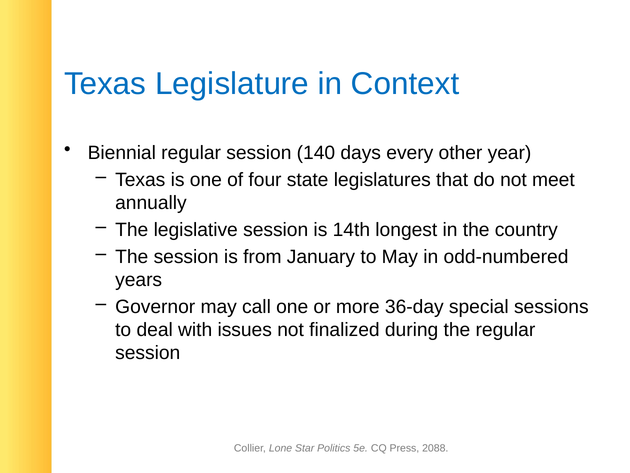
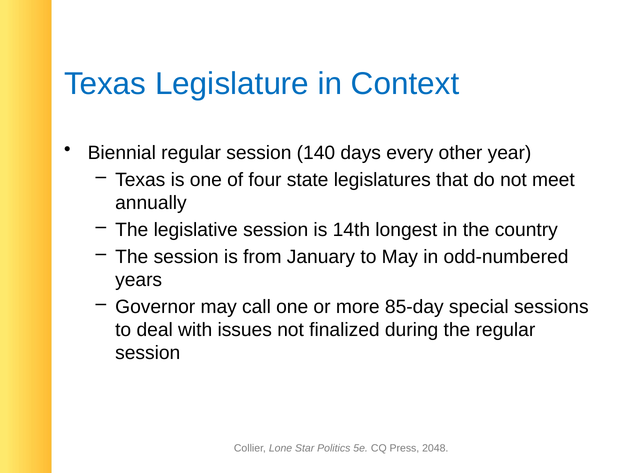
36-day: 36-day -> 85-day (414, 306)
2088: 2088 -> 2048 (435, 448)
